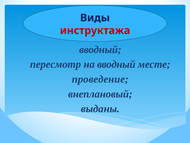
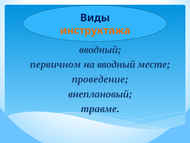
инструктажа colour: red -> orange (95, 30)
пересмотр: пересмотр -> первичном (55, 64)
выданы: выданы -> травме (100, 108)
